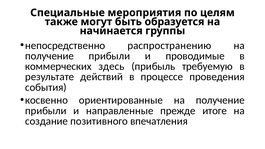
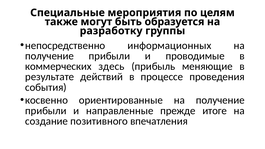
начинается: начинается -> разработку (111, 31)
распространению: распространению -> информационных (169, 45)
требуемую: требуемую -> меняющие (207, 66)
